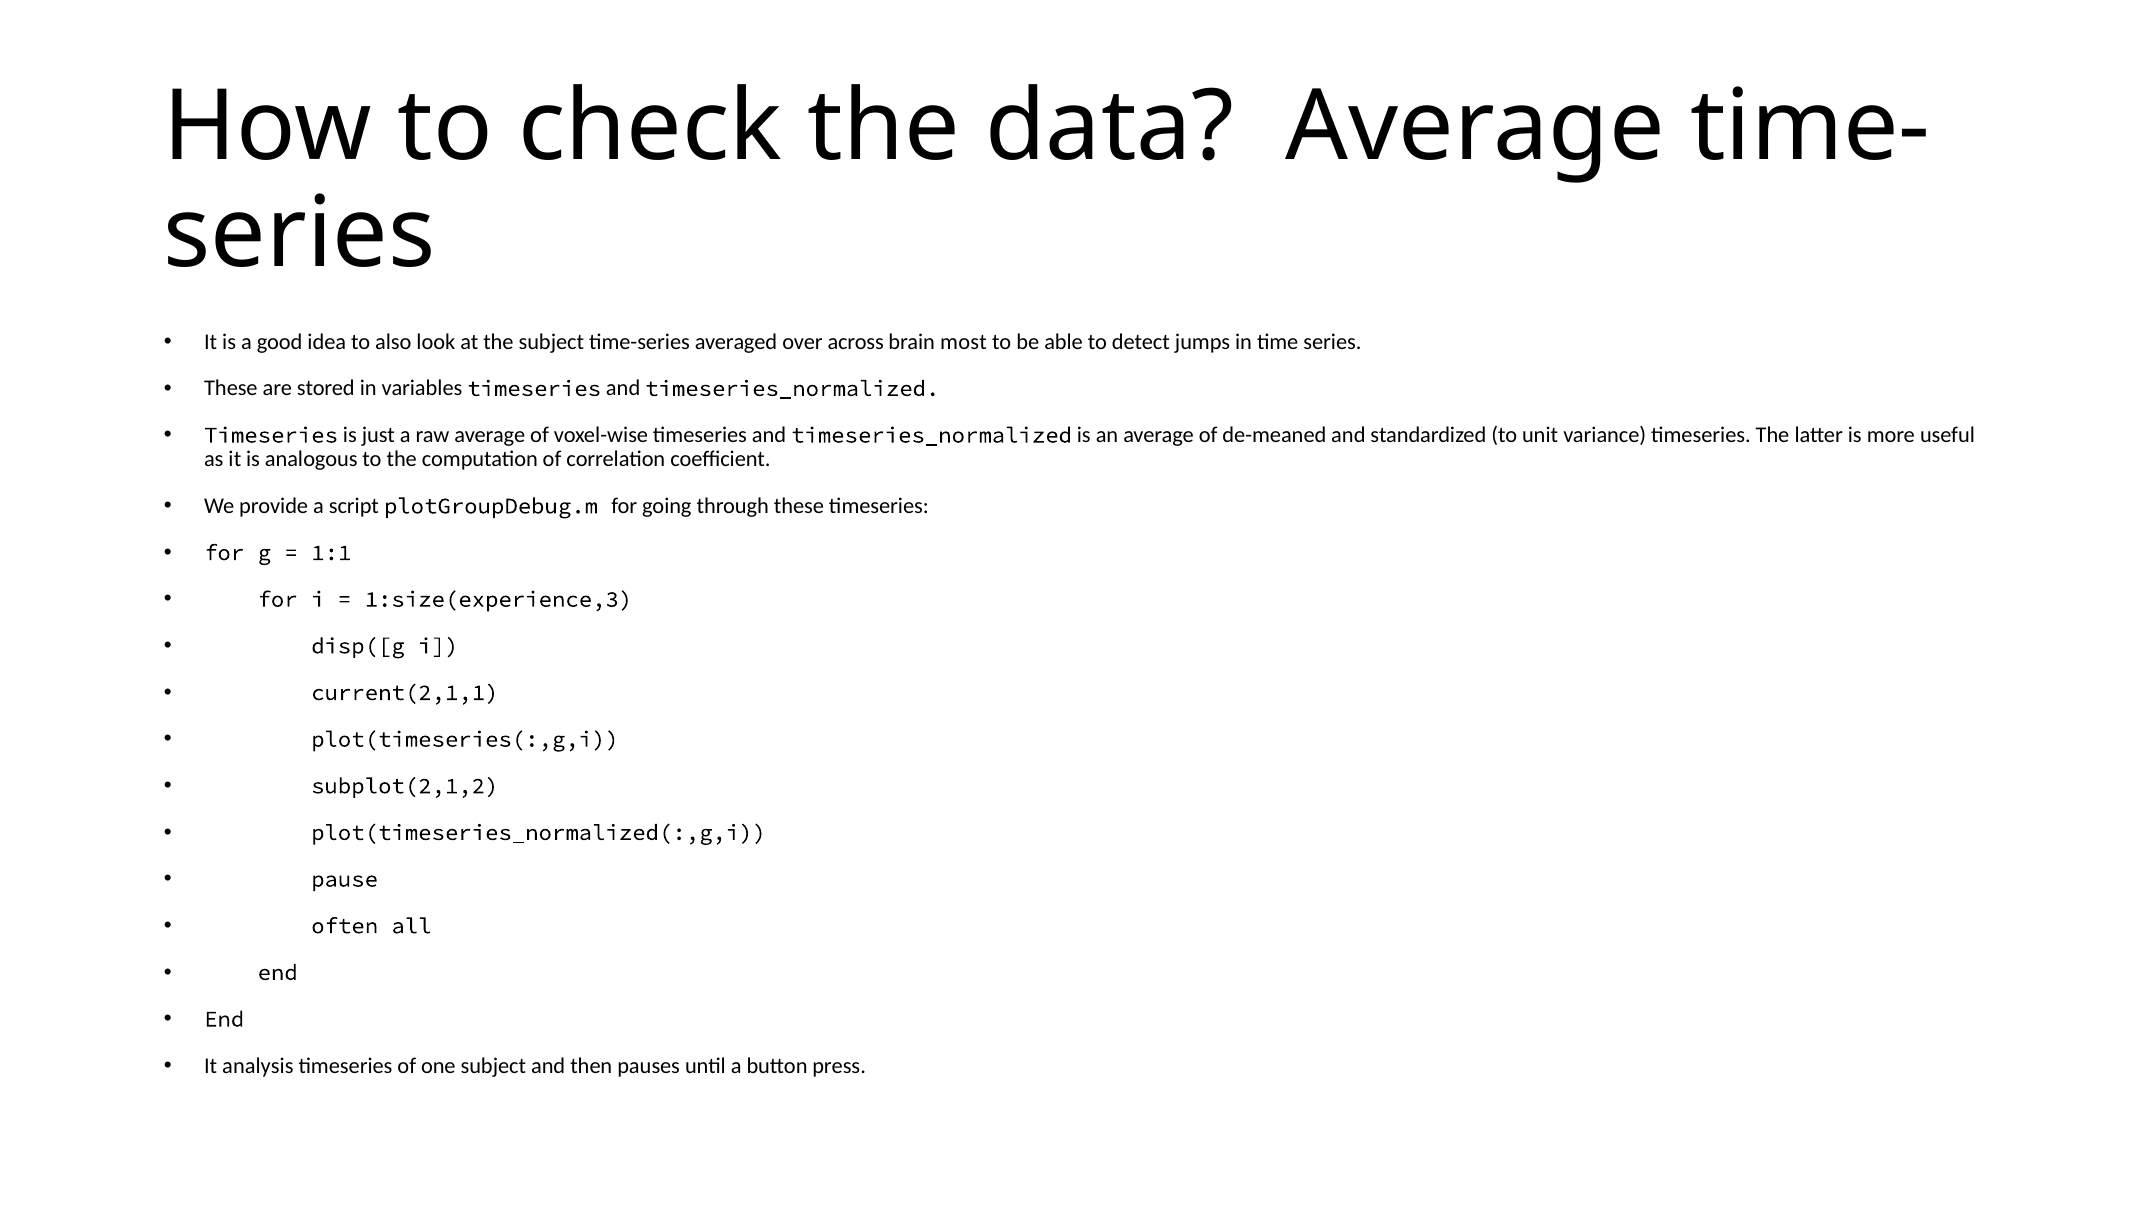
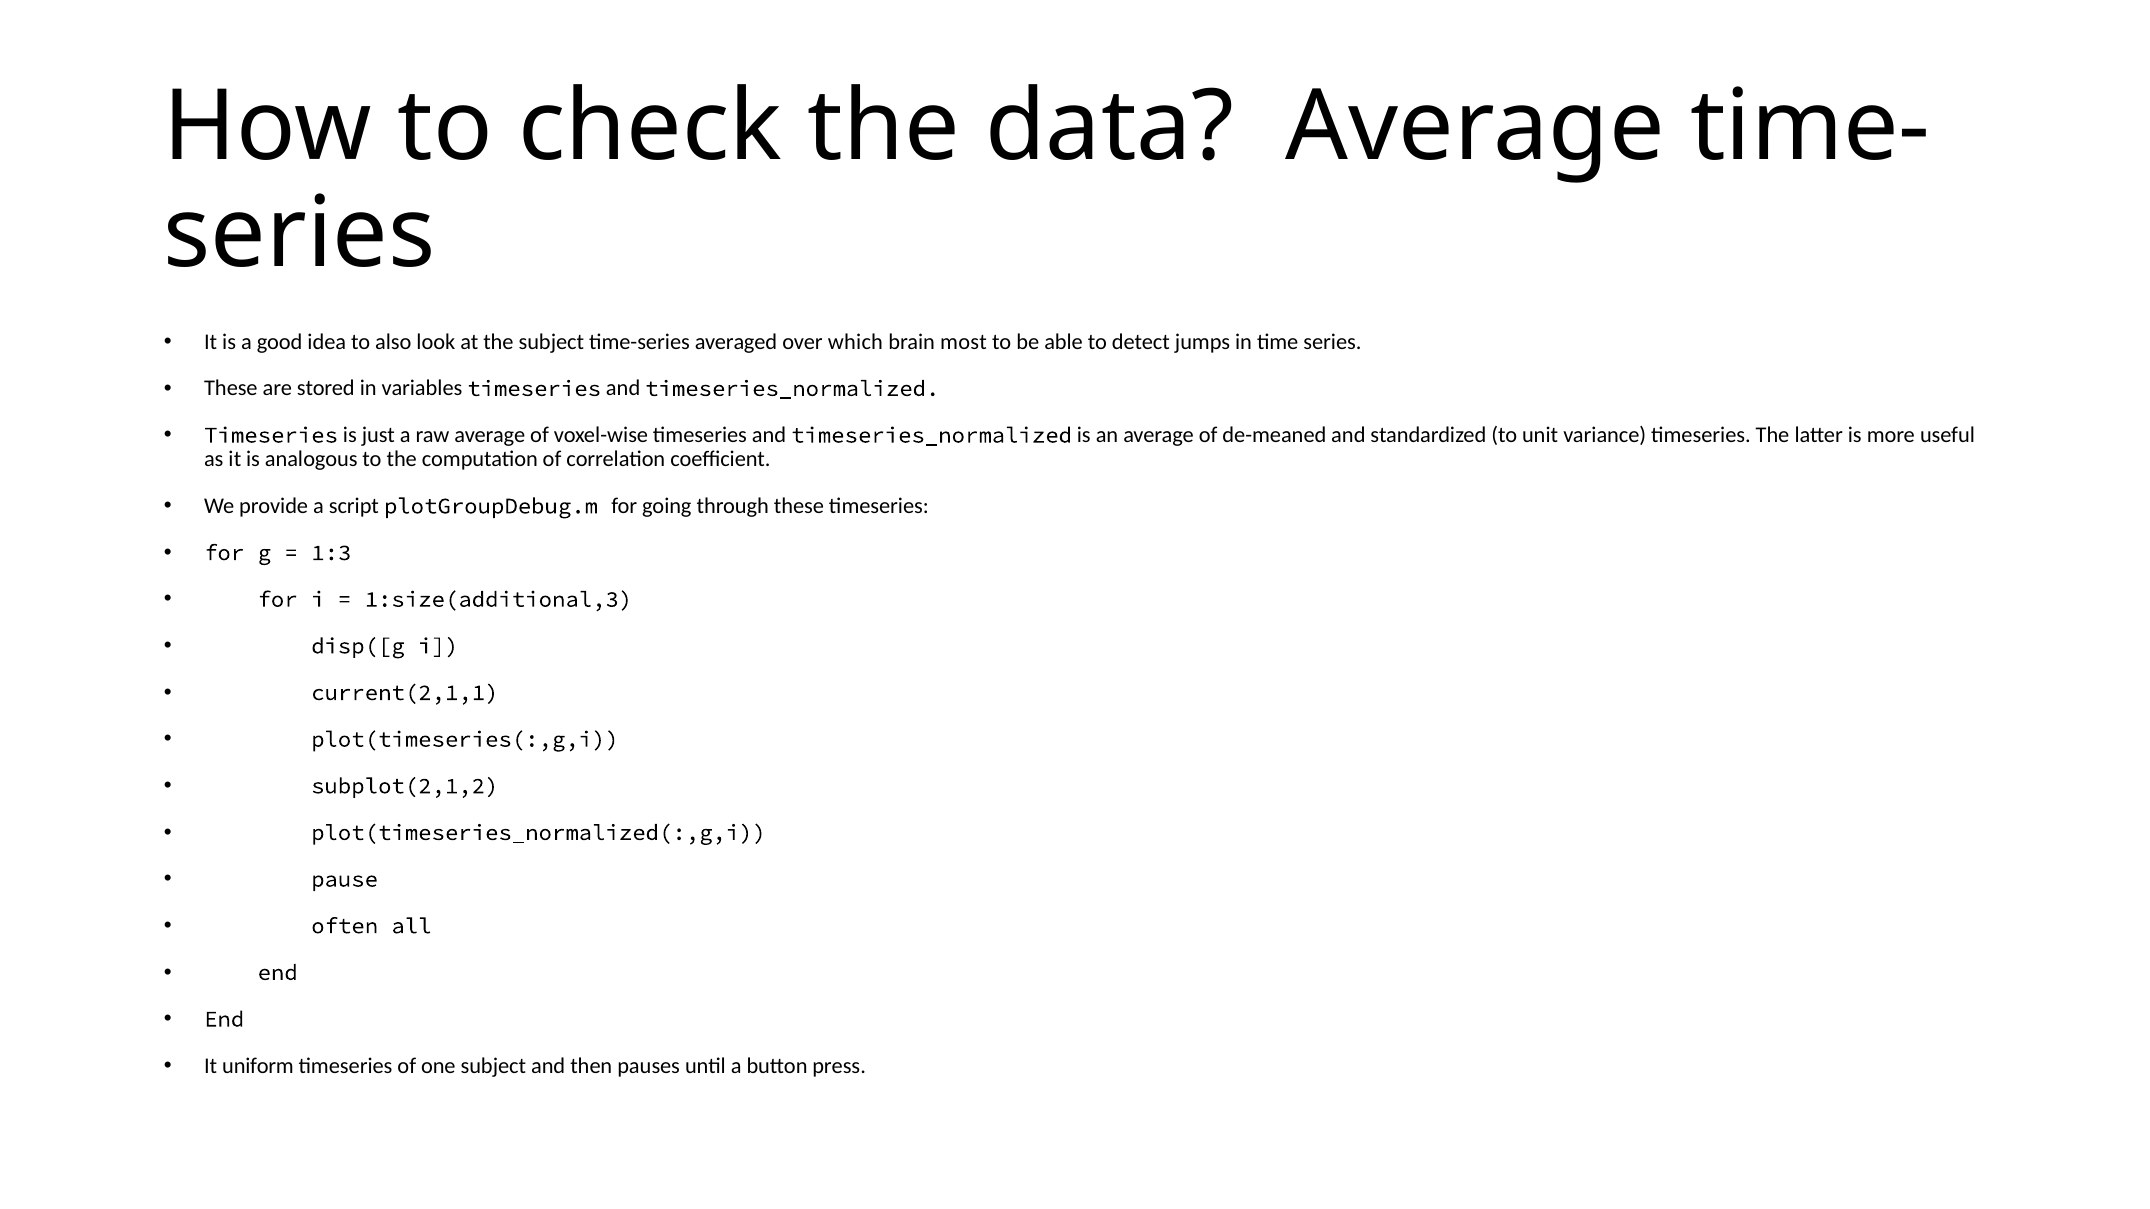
across: across -> which (855, 342)
1:1: 1:1 -> 1:3 (331, 553)
1:size(experience,3: 1:size(experience,3 -> 1:size(additional,3 (498, 600)
analysis: analysis -> uniform (258, 1066)
